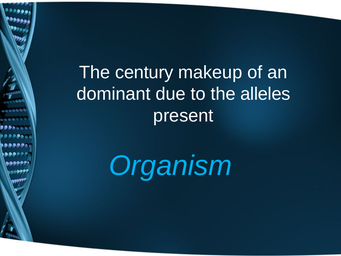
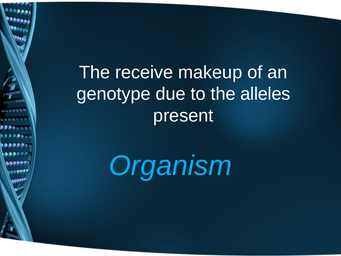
century: century -> receive (144, 72)
dominant: dominant -> genotype (114, 94)
